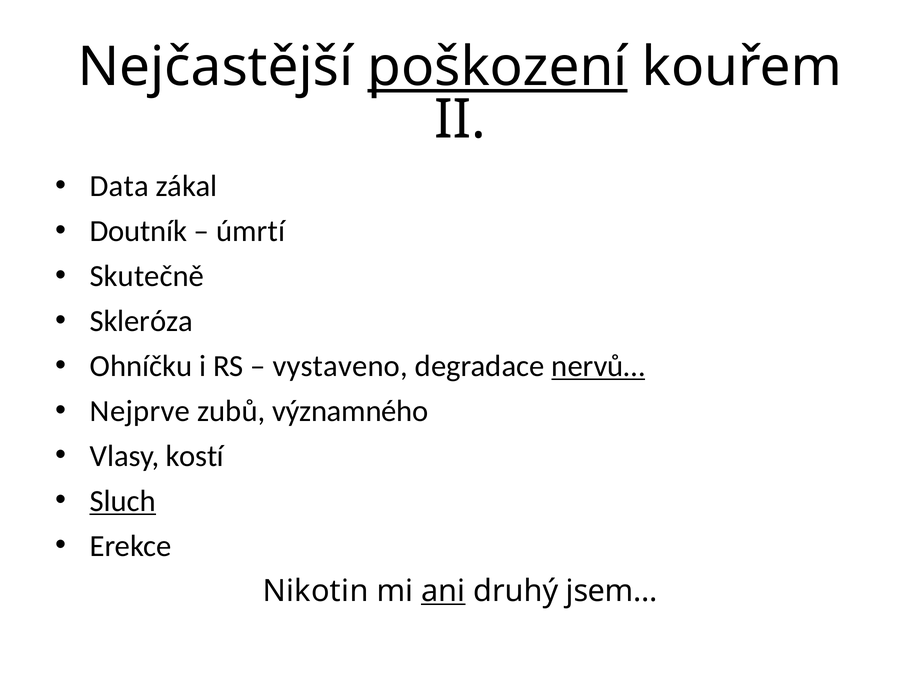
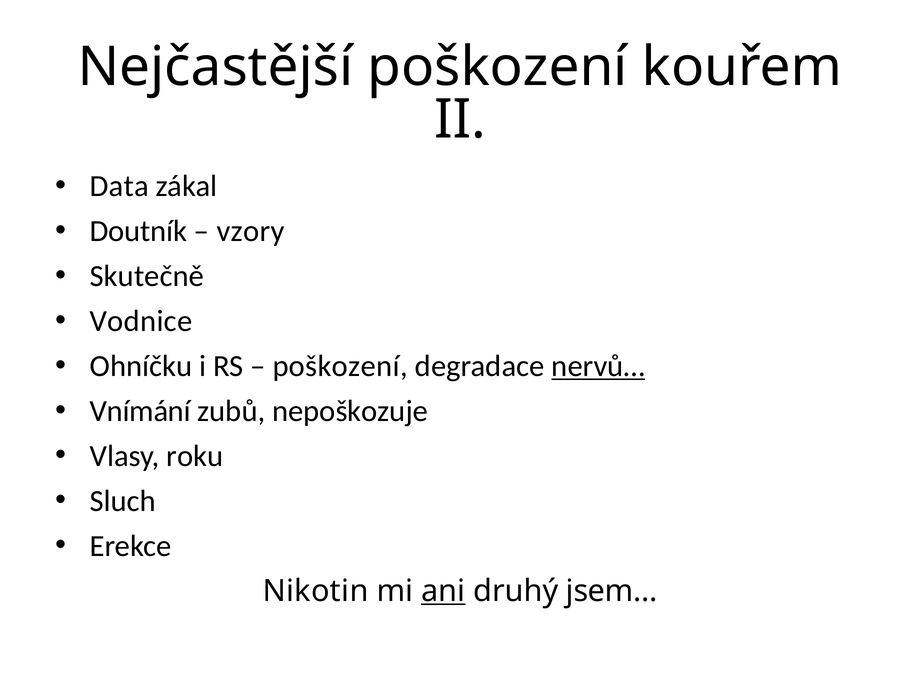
poškození underline: present -> none (498, 67)
úmrtí: úmrtí -> vzory (251, 231)
Skleróza: Skleróza -> Vodnice (141, 321)
vystaveno: vystaveno -> poškození (340, 366)
Nejprve: Nejprve -> Vnímání (140, 411)
významného: významného -> nepoškozuje (350, 411)
kostí: kostí -> roku (195, 456)
Sluch underline: present -> none (123, 501)
